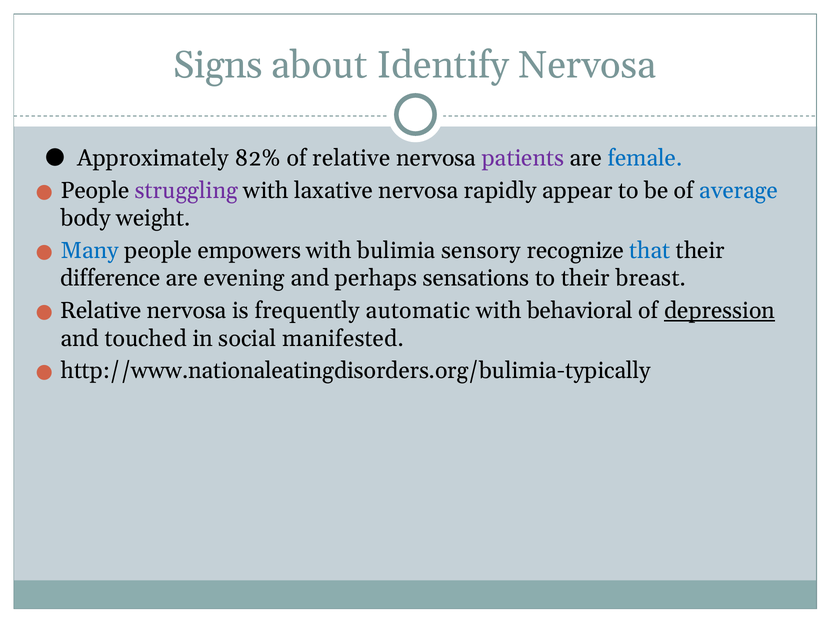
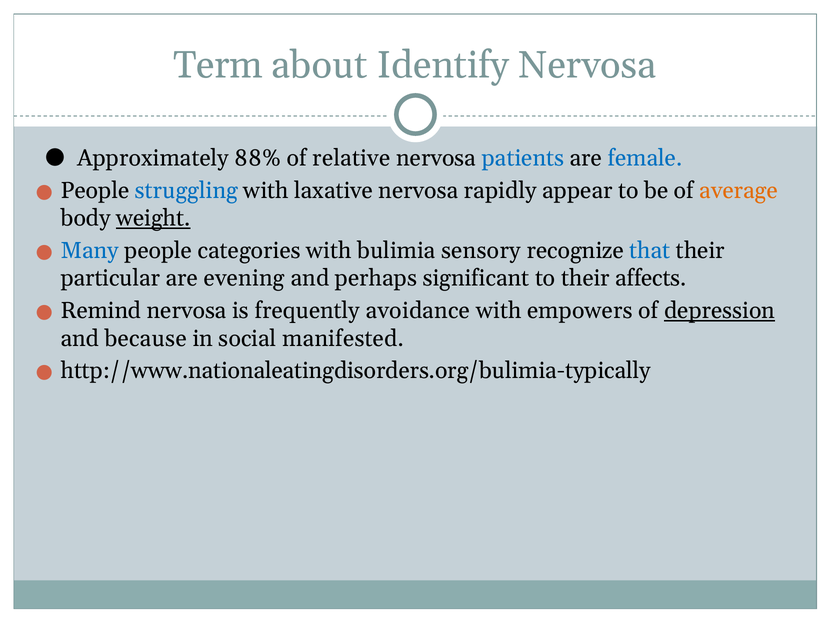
Signs: Signs -> Term (218, 65)
82%: 82% -> 88% (258, 158)
patients colour: purple -> blue (523, 158)
struggling colour: purple -> blue (186, 191)
average colour: blue -> orange (739, 191)
weight underline: none -> present (153, 218)
empowers: empowers -> categories (249, 251)
difference: difference -> particular (110, 278)
sensations: sensations -> significant (476, 278)
breast: breast -> affects (651, 278)
Relative: Relative -> Remind (101, 311)
automatic: automatic -> avoidance (418, 311)
behavioral: behavioral -> empowers (580, 311)
touched: touched -> because (146, 339)
